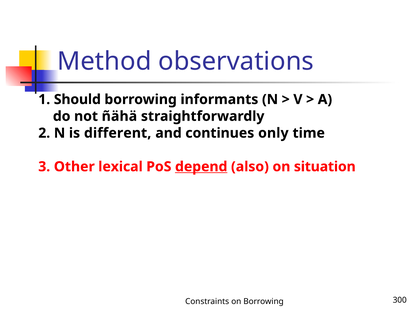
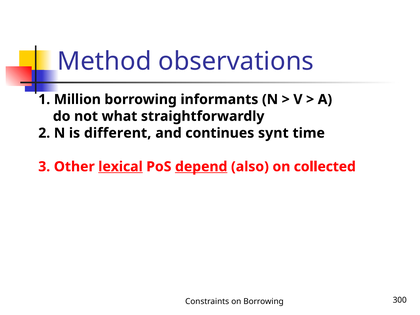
Should: Should -> Million (77, 99)
ñähä: ñähä -> what (119, 116)
only: only -> synt (273, 133)
lexical underline: none -> present (121, 167)
situation: situation -> collected (325, 167)
